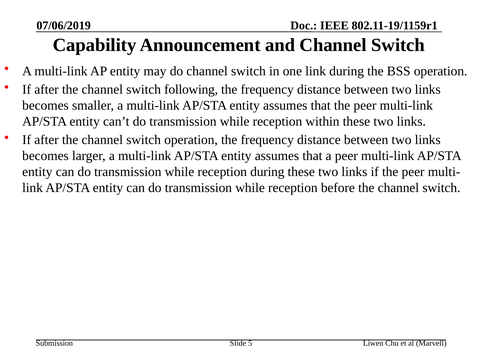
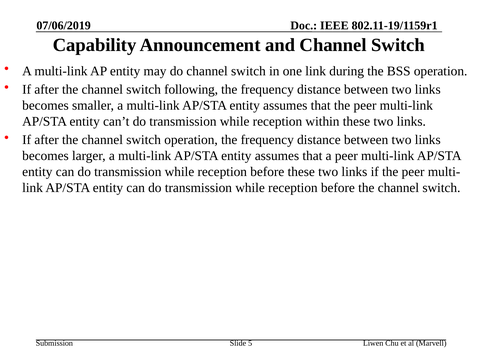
during: during -> before (267, 172)
